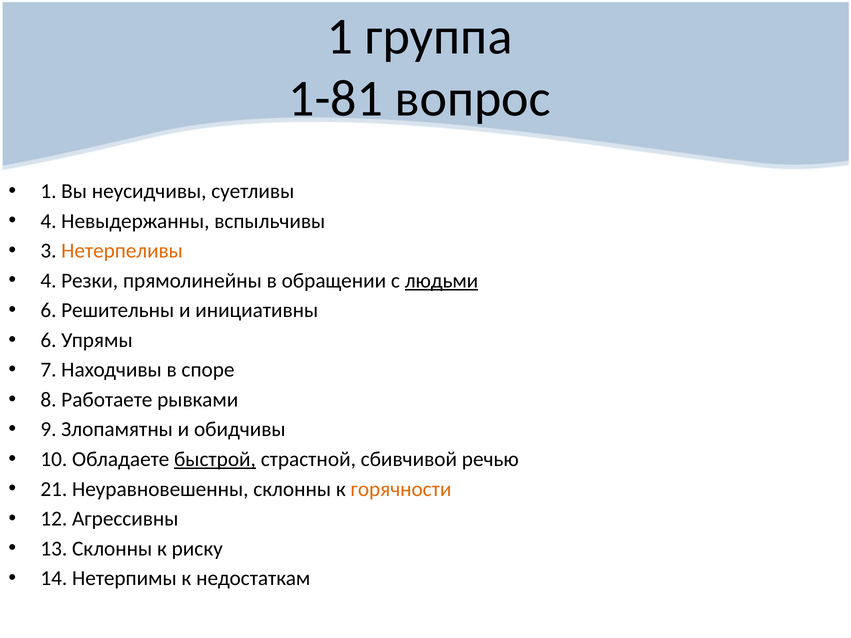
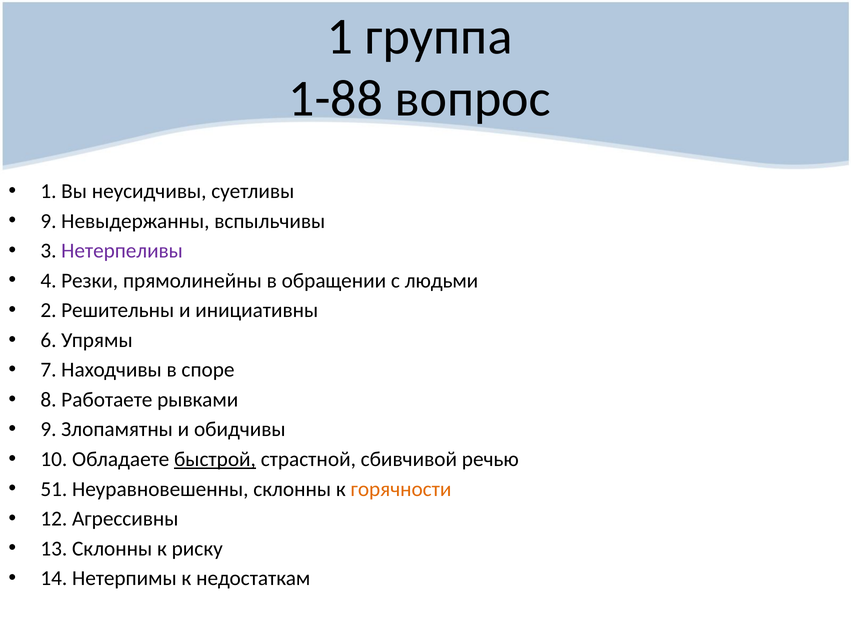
1-81: 1-81 -> 1-88 (336, 99)
4: 4 -> 9 (49, 221)
Нетерпеливы colour: orange -> purple (122, 251)
людьми underline: present -> none (441, 281)
6: 6 -> 2 (49, 310)
21: 21 -> 51 (54, 489)
